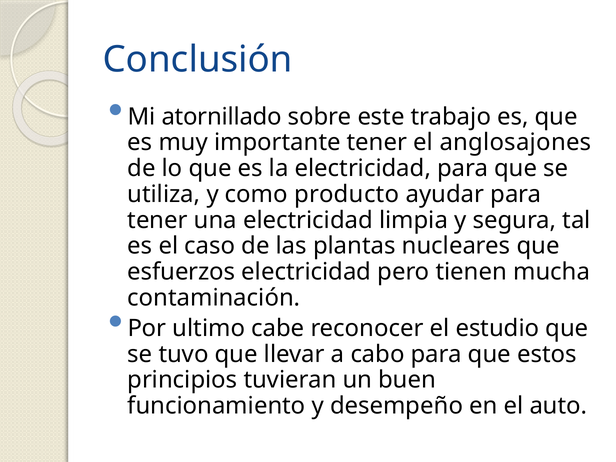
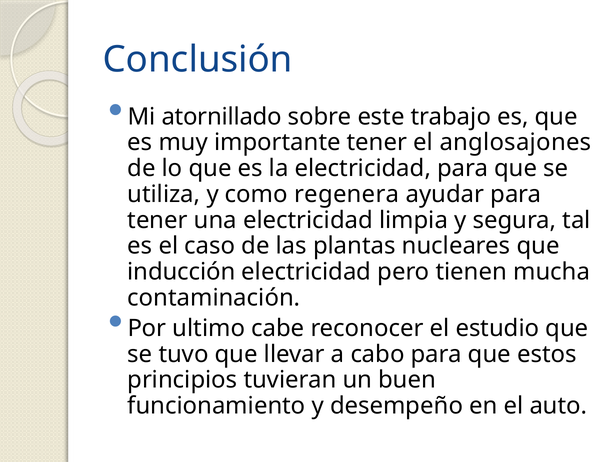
producto: producto -> regenera (347, 194)
esfuerzos: esfuerzos -> inducción (181, 272)
